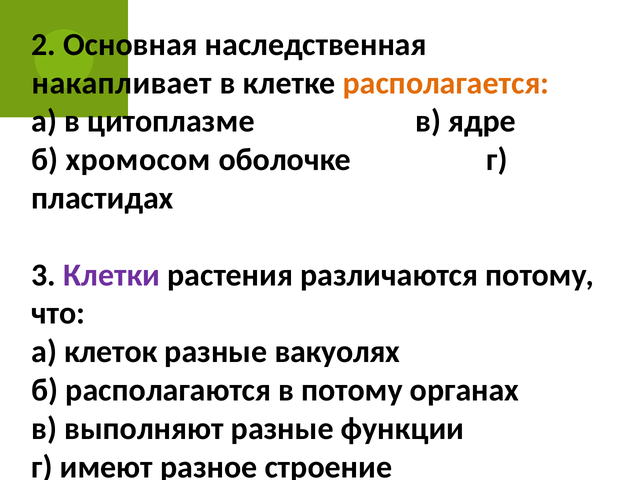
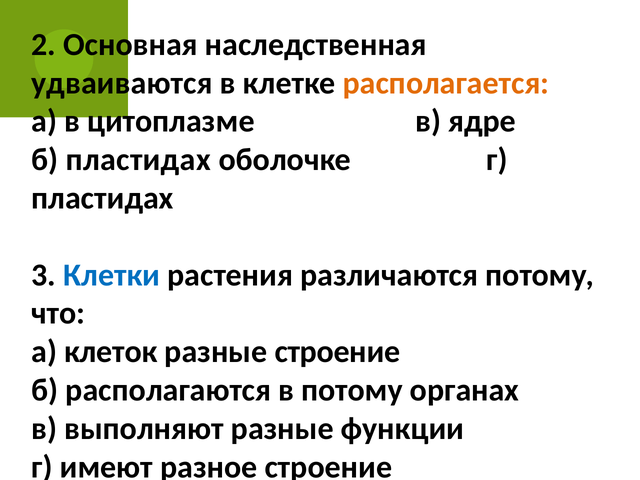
накапливает: накапливает -> удваиваются (122, 83)
б хромосом: хромосом -> пластидах (138, 160)
Клетки colour: purple -> blue (112, 275)
разные вакуолях: вакуолях -> строение (337, 352)
